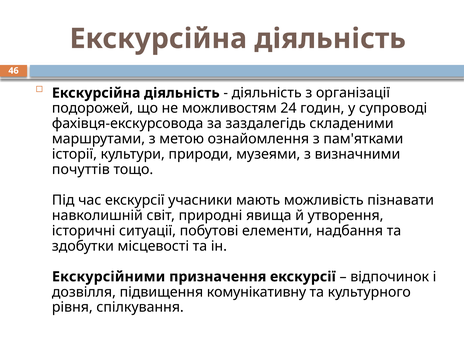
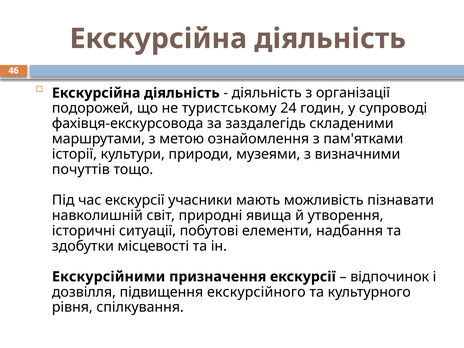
можливостям: можливостям -> туристському (229, 108)
комунікативну: комунікативну -> екскурсійного (256, 292)
